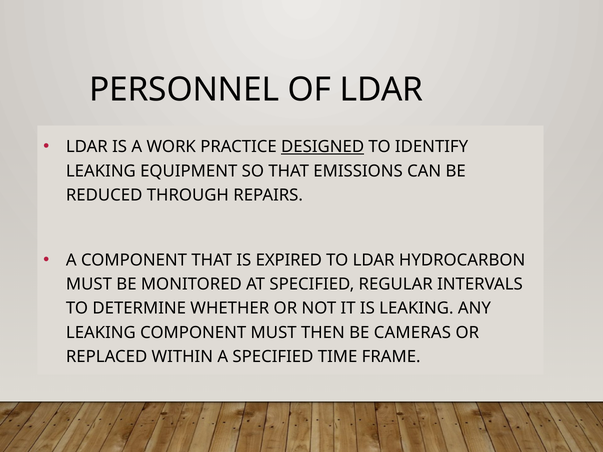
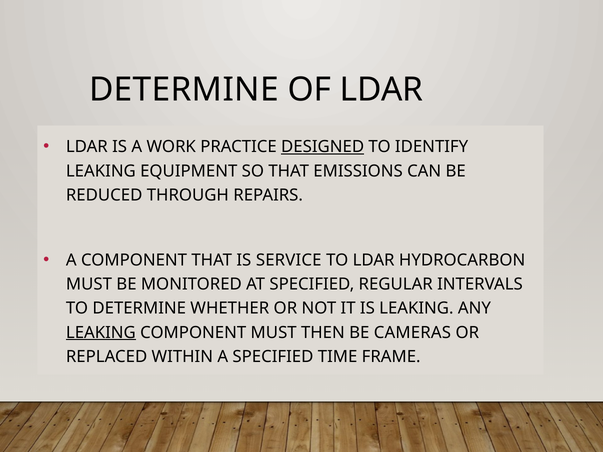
PERSONNEL: PERSONNEL -> DETERMINE (184, 90)
EXPIRED: EXPIRED -> SERVICE (289, 260)
LEAKING underline: none -> present (101, 333)
